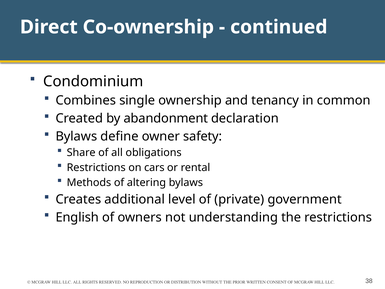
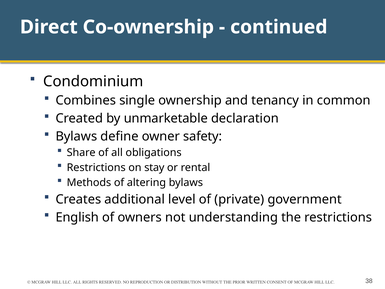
abandonment: abandonment -> unmarketable (166, 118)
cars: cars -> stay (154, 167)
